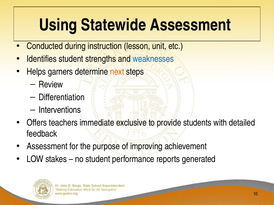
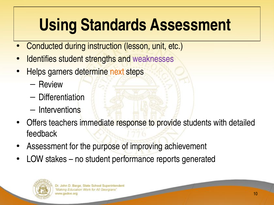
Statewide: Statewide -> Standards (114, 25)
weaknesses colour: blue -> purple (153, 59)
exclusive: exclusive -> response (131, 123)
